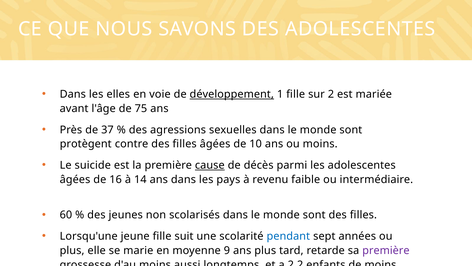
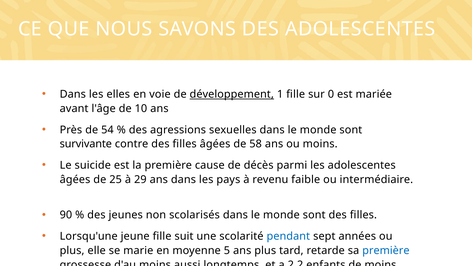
2: 2 -> 0 (331, 94)
75: 75 -> 10 (141, 108)
37: 37 -> 54 (107, 130)
protègent: protègent -> survivante (86, 144)
10: 10 -> 58 (256, 144)
cause underline: present -> none (210, 165)
16: 16 -> 25 (116, 179)
14: 14 -> 29 (140, 179)
60: 60 -> 90 (66, 215)
9: 9 -> 5 (227, 250)
première colour: purple -> blue (386, 250)
